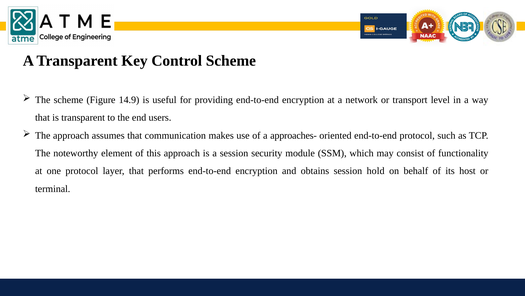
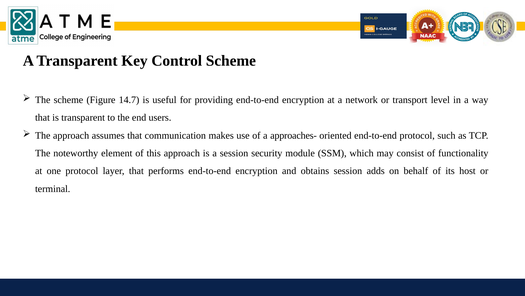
14.9: 14.9 -> 14.7 (129, 100)
hold: hold -> adds (376, 171)
